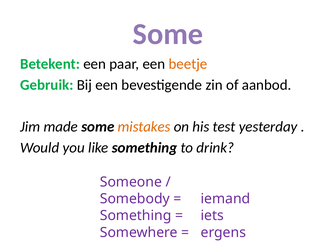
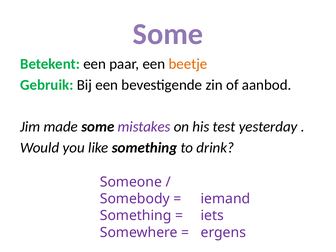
mistakes colour: orange -> purple (144, 127)
